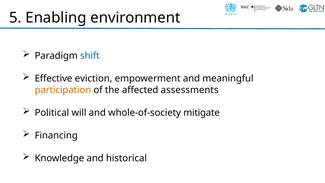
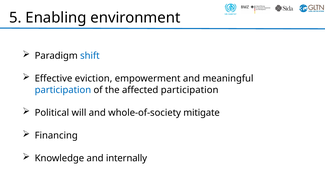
participation colour: orange -> blue (63, 90)
affected assessments: assessments -> participation (190, 90)
historical: historical -> internally (127, 158)
